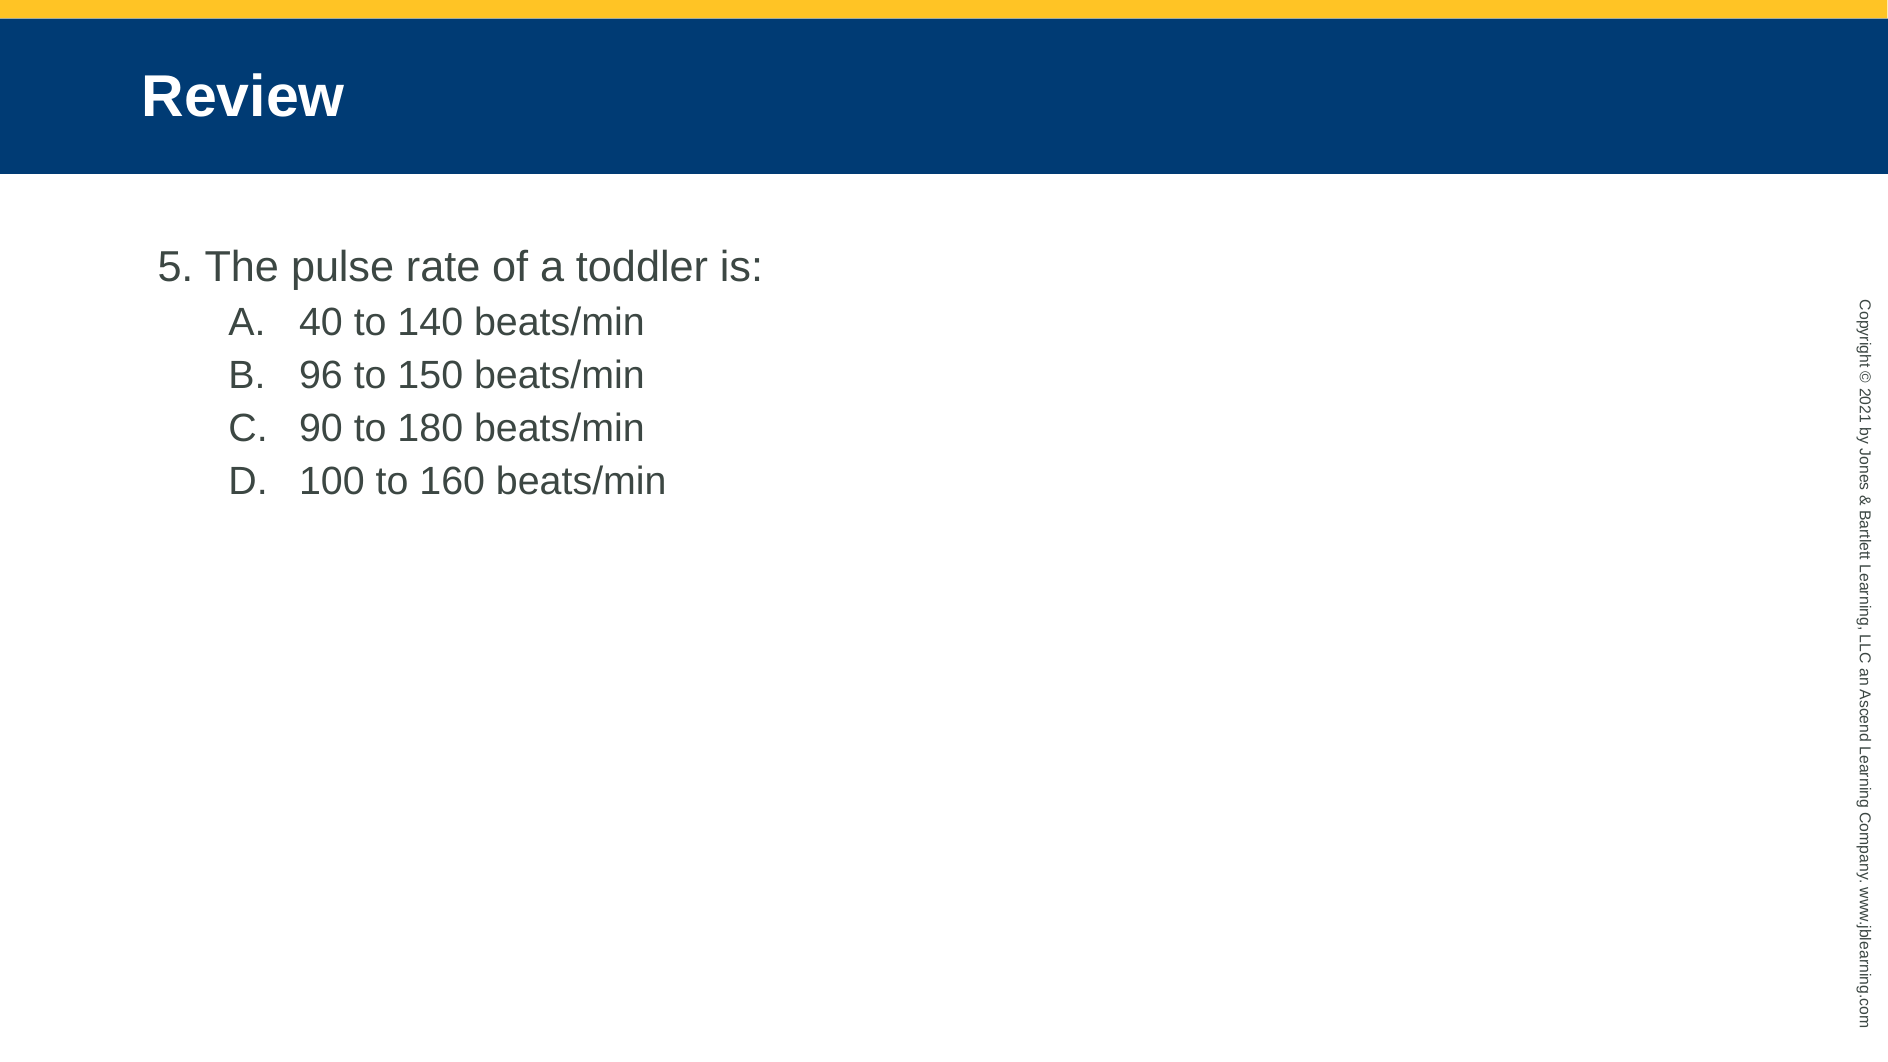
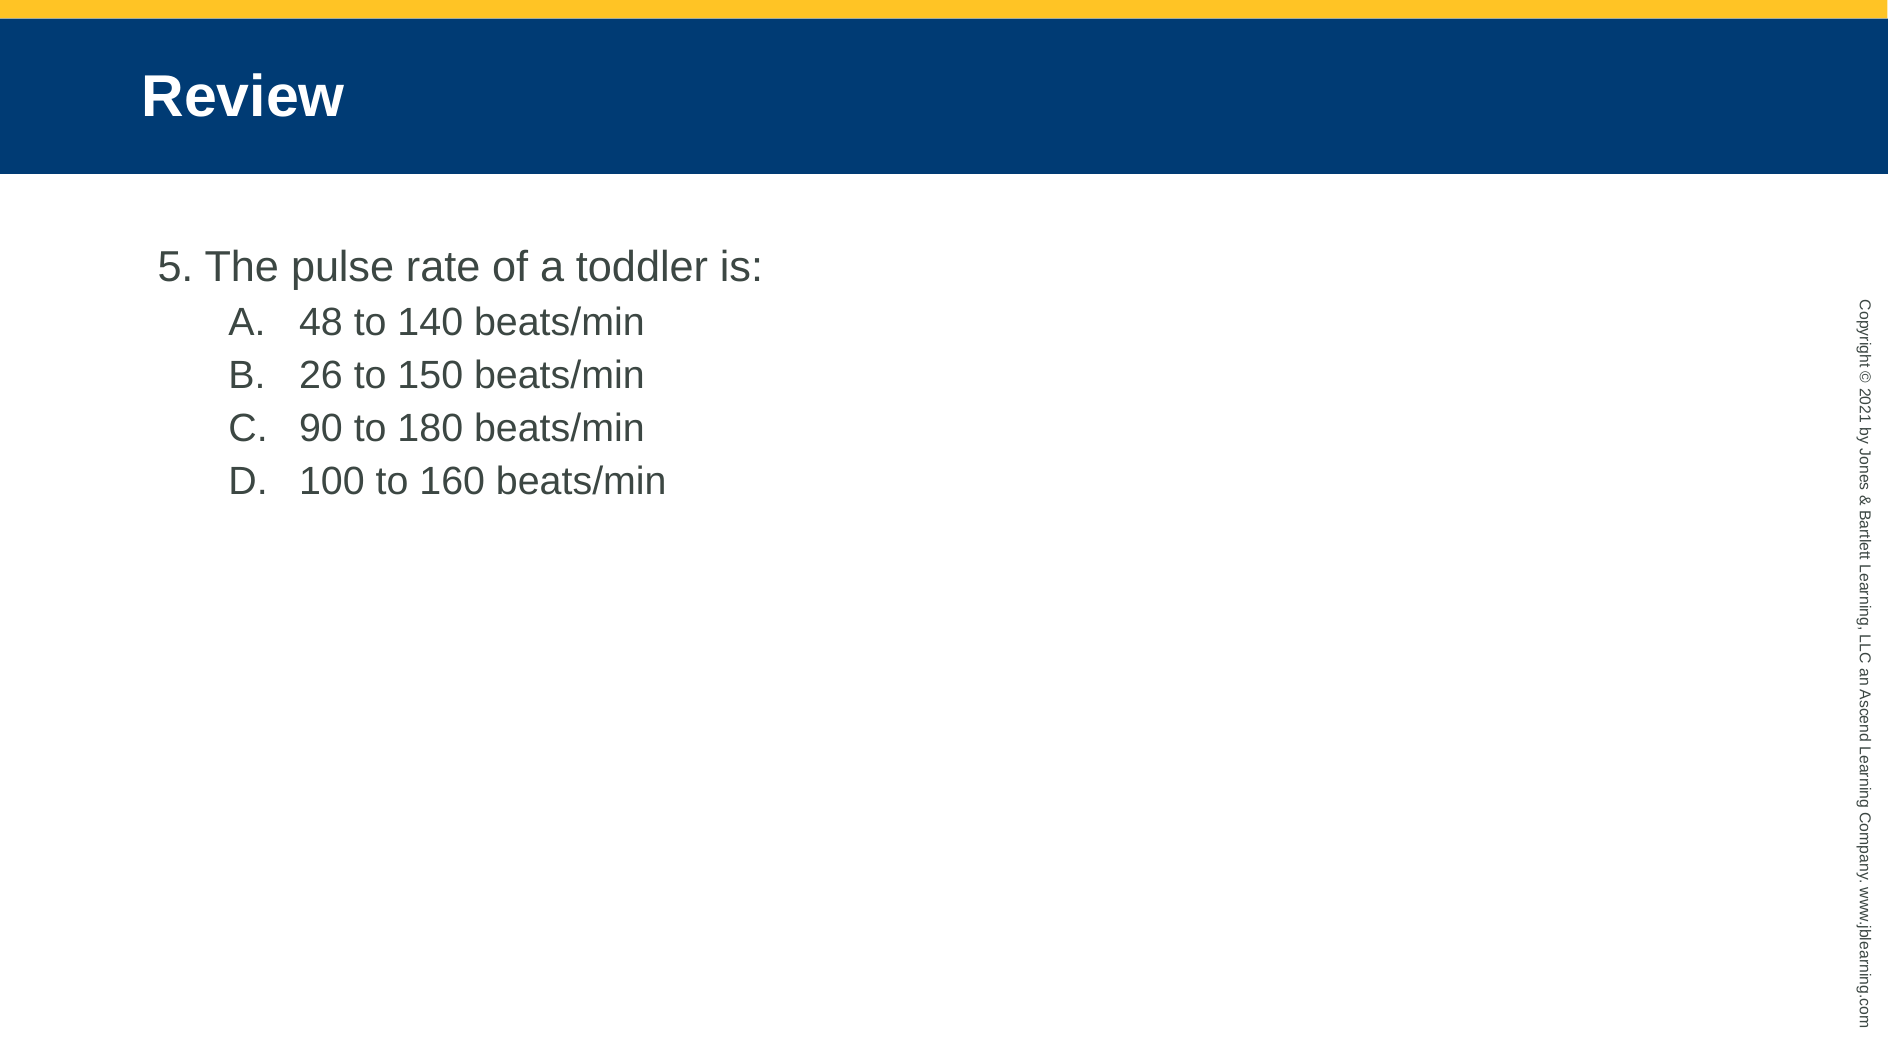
40: 40 -> 48 (321, 322)
96: 96 -> 26 (321, 375)
